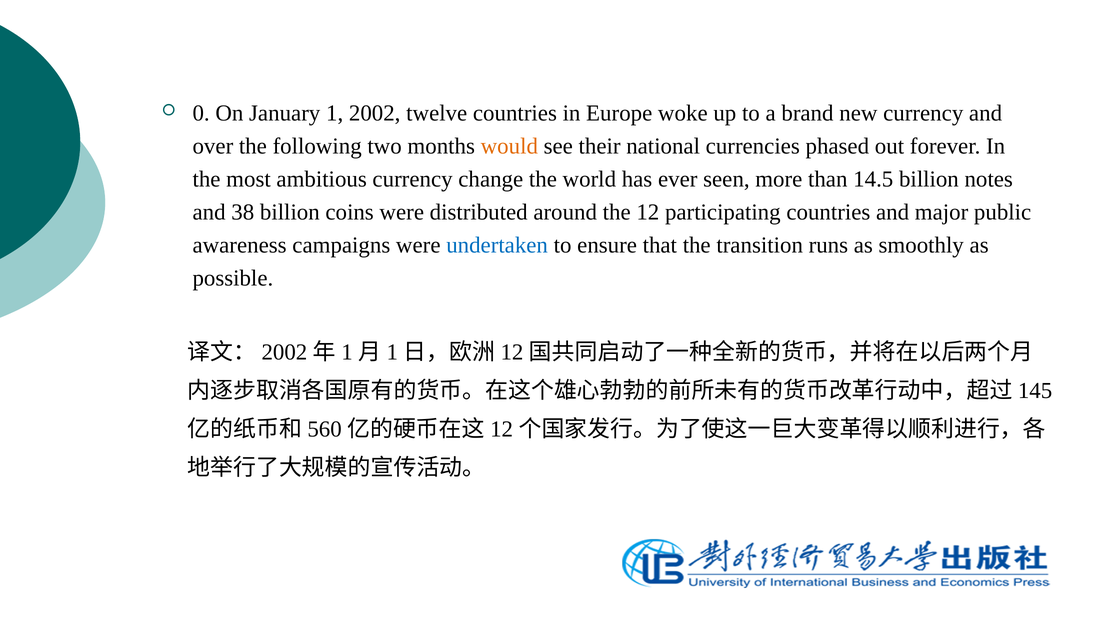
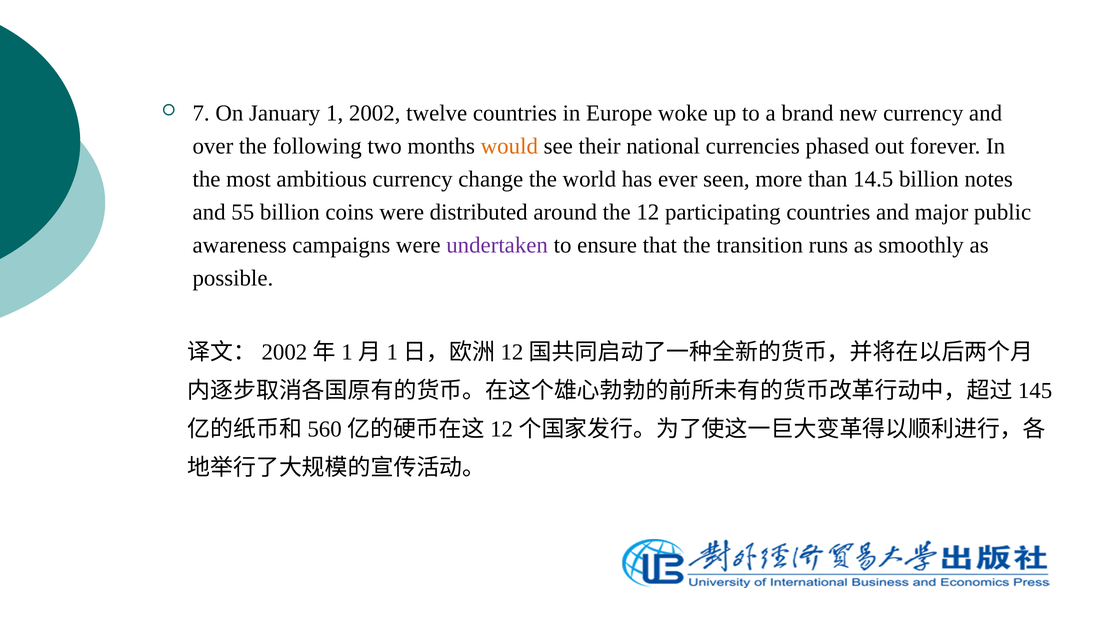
0: 0 -> 7 (201, 113)
38: 38 -> 55 (243, 212)
undertaken colour: blue -> purple (497, 245)
